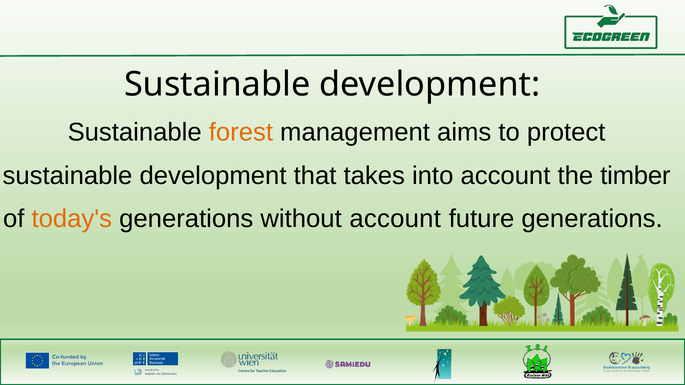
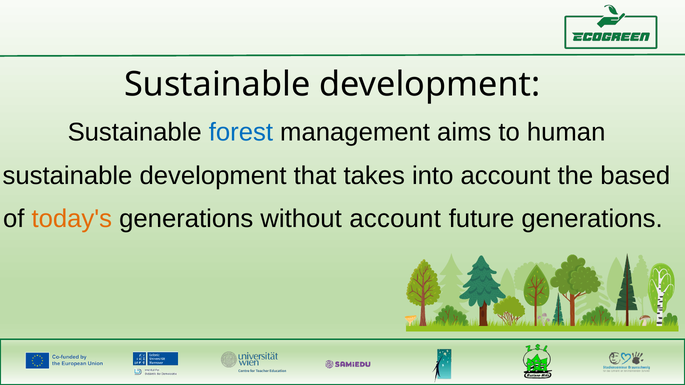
forest colour: orange -> blue (241, 133)
protect: protect -> human (566, 133)
timber: timber -> based (635, 176)
